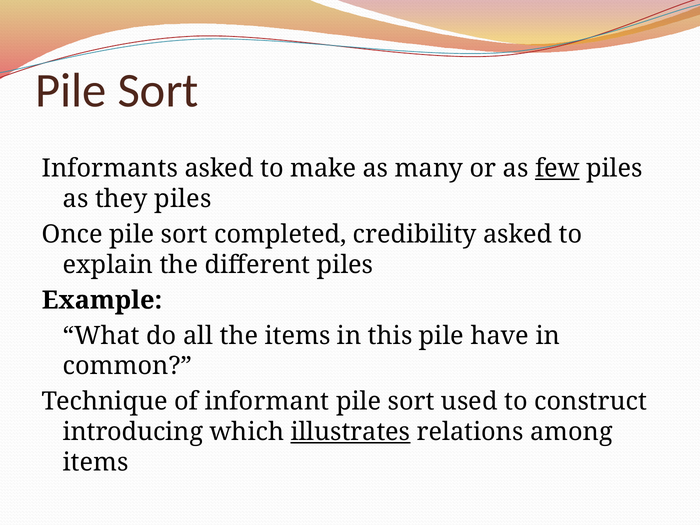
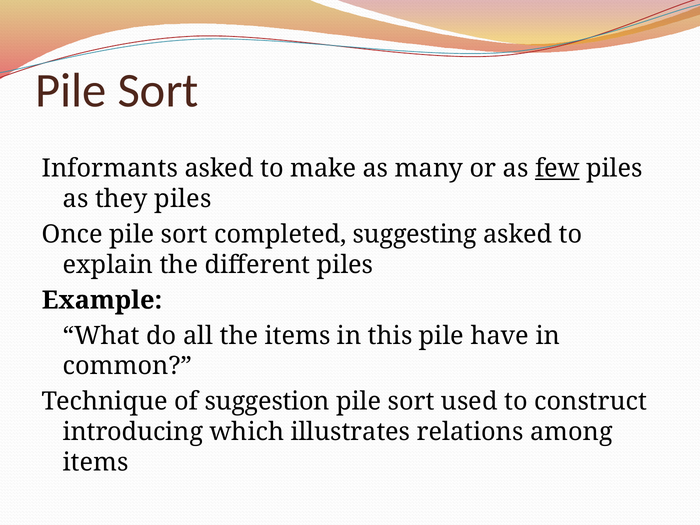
credibility: credibility -> suggesting (415, 234)
informant: informant -> suggestion (267, 402)
illustrates underline: present -> none (350, 432)
